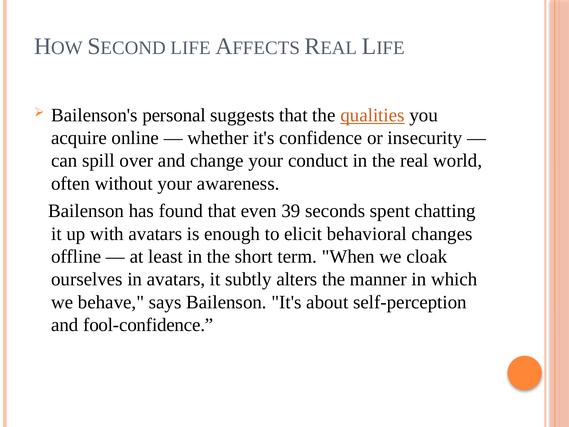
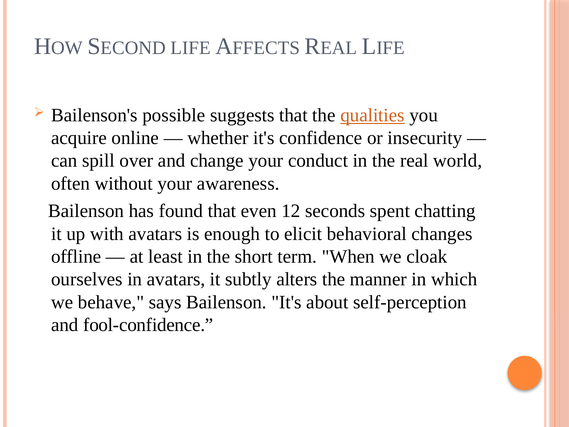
personal: personal -> possible (174, 115)
39: 39 -> 12 (291, 211)
